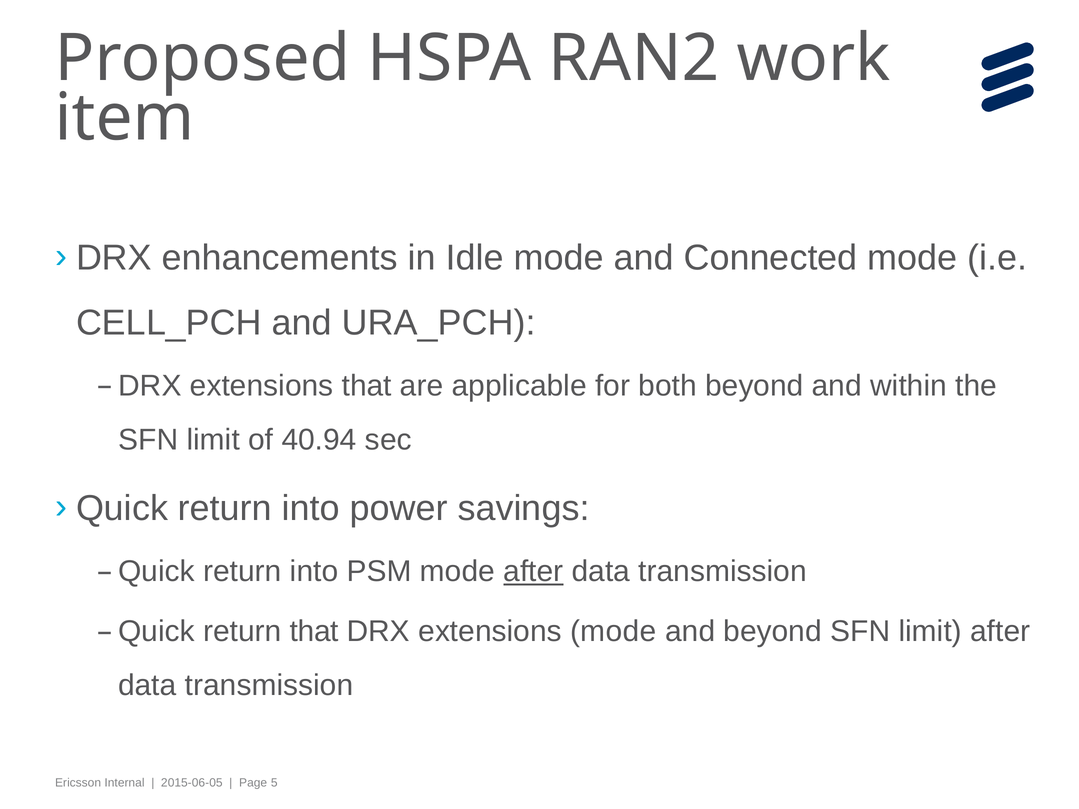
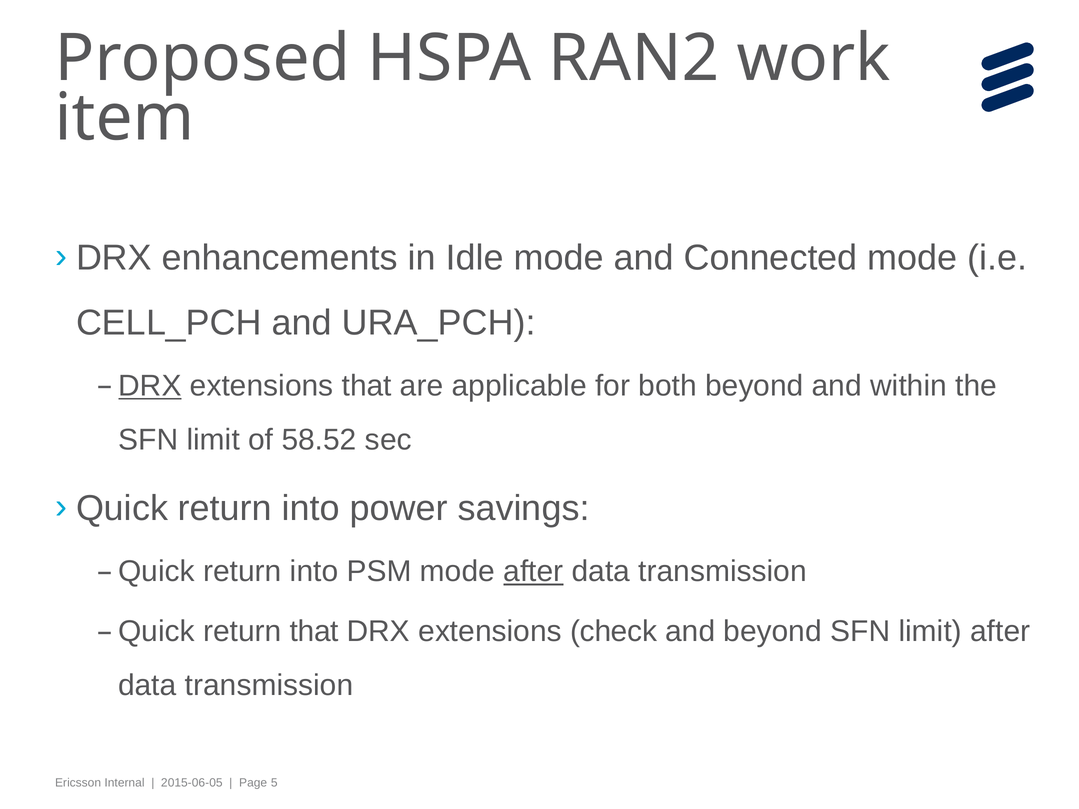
DRX underline: none -> present (150, 386)
40.94: 40.94 -> 58.52 (319, 440)
extensions mode: mode -> check (614, 632)
